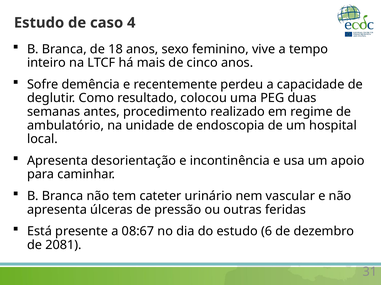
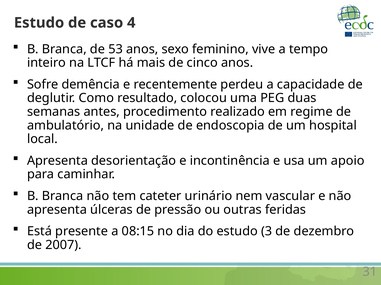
18: 18 -> 53 (116, 49)
08:67: 08:67 -> 08:15 (138, 232)
6: 6 -> 3 (267, 232)
2081: 2081 -> 2007 (63, 245)
